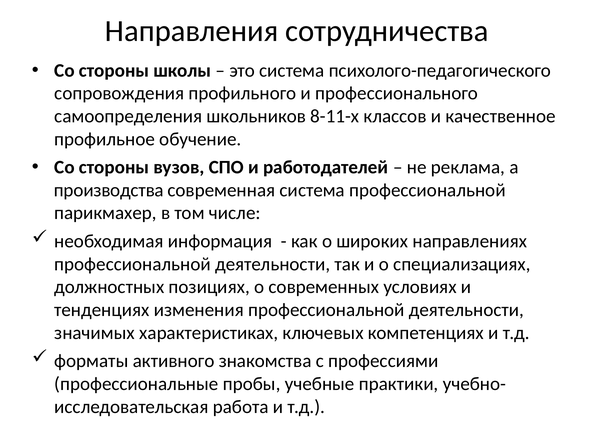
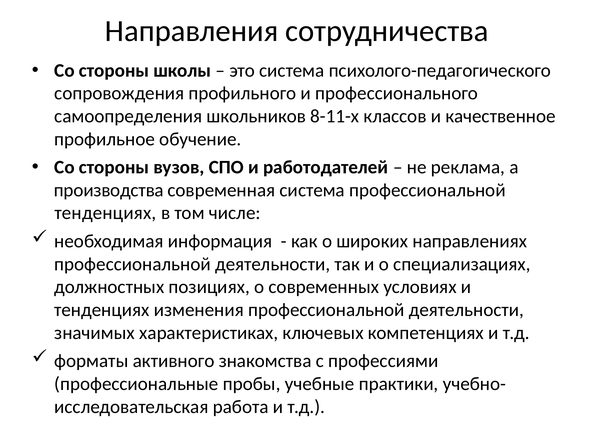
парикмахер: парикмахер -> тенденциях (105, 213)
